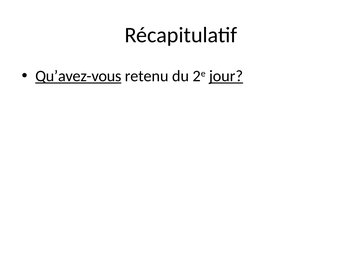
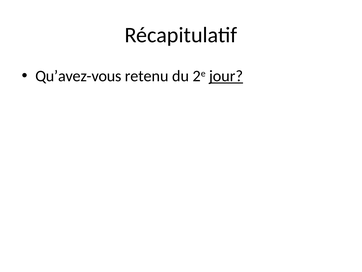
Qu’avez-vous underline: present -> none (78, 76)
